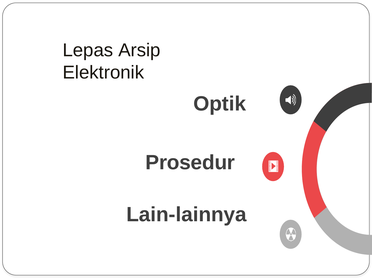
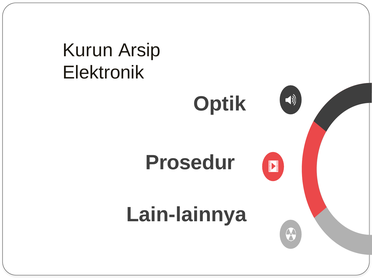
Lepas: Lepas -> Kurun (88, 50)
